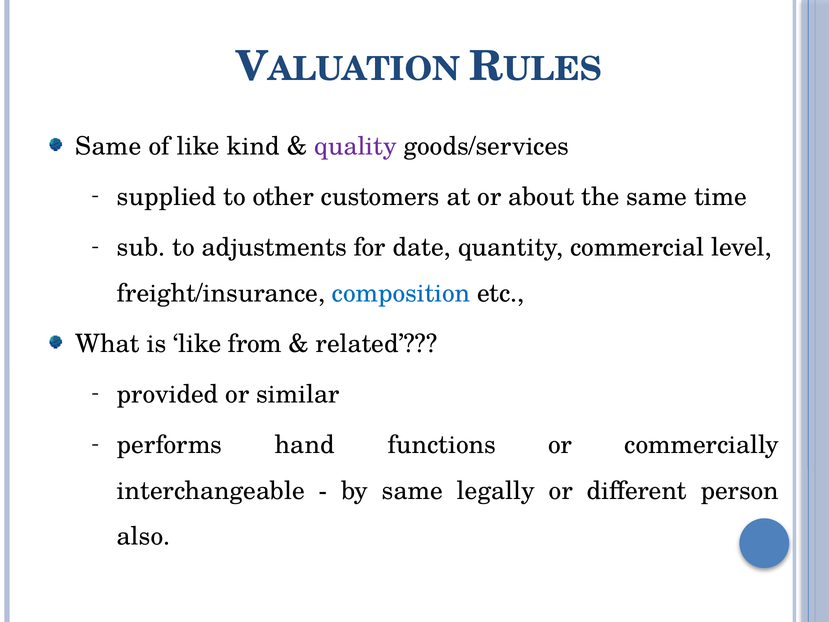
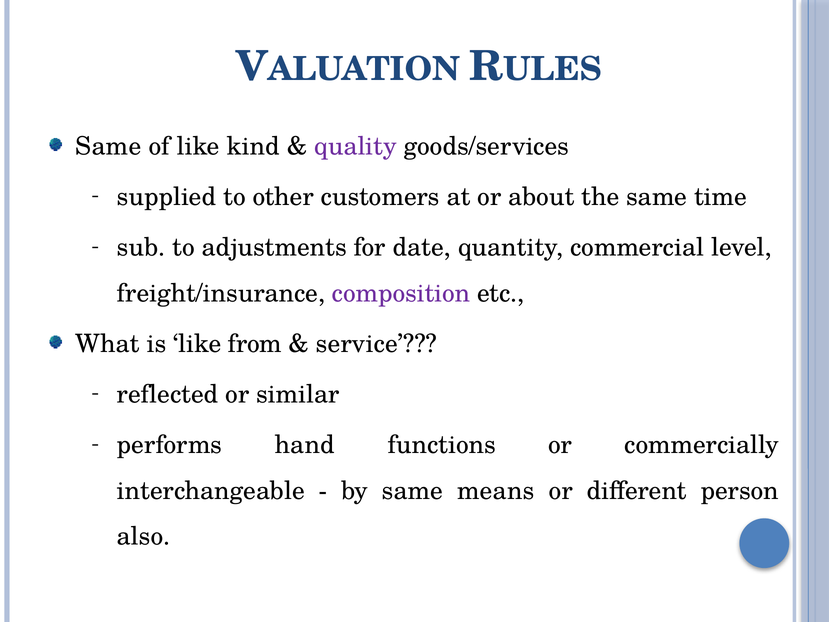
composition colour: blue -> purple (401, 293)
related: related -> service (377, 344)
provided: provided -> reflected (168, 394)
legally: legally -> means (496, 491)
